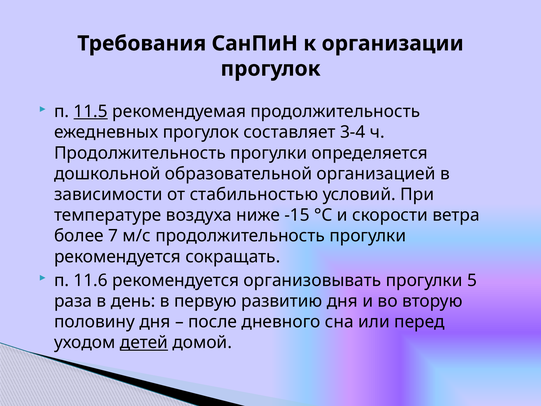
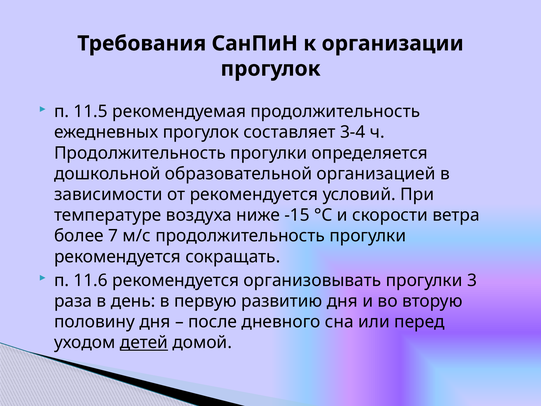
11.5 underline: present -> none (91, 111)
от стабильностью: стабильностью -> рекомендуется (254, 194)
5: 5 -> 3 (472, 280)
